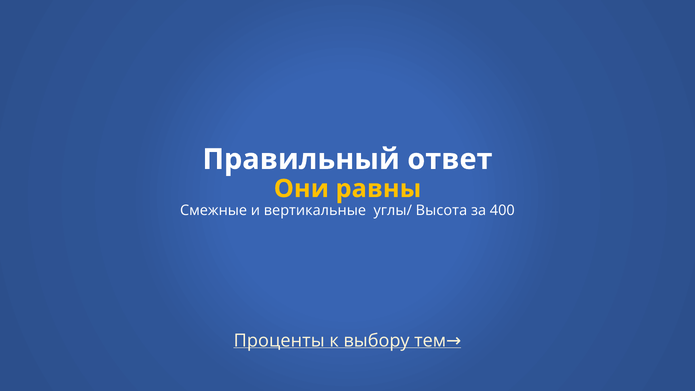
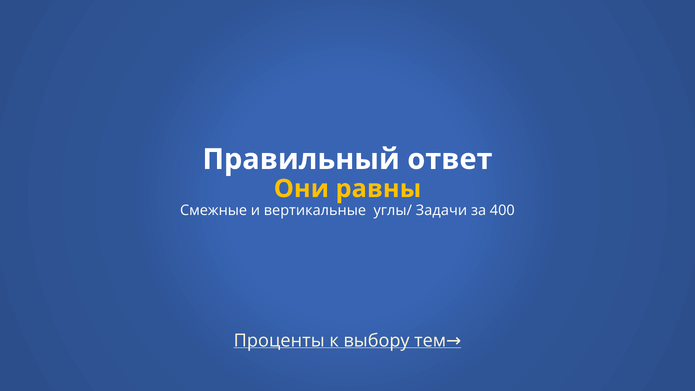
Высота: Высота -> Задачи (441, 210)
